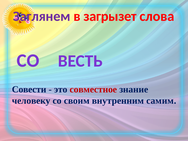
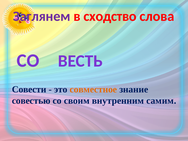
загрызет: загрызет -> сходство (110, 16)
совместное colour: red -> orange (93, 89)
человеку: человеку -> совестью (31, 101)
